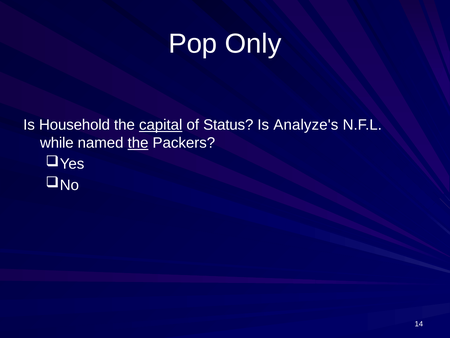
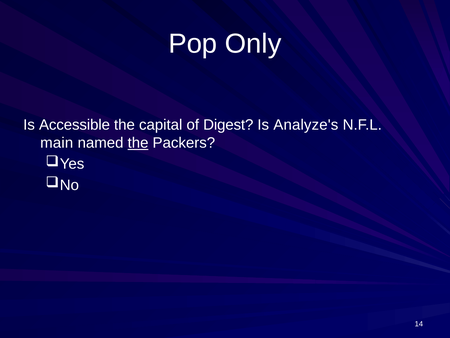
Household: Household -> Accessible (75, 125)
capital underline: present -> none (161, 125)
Status: Status -> Digest (228, 125)
while: while -> main (57, 143)
